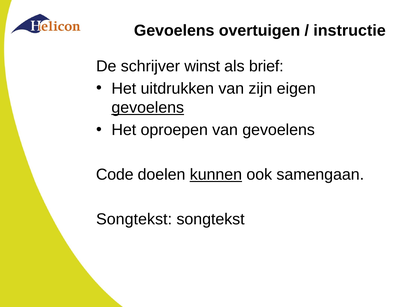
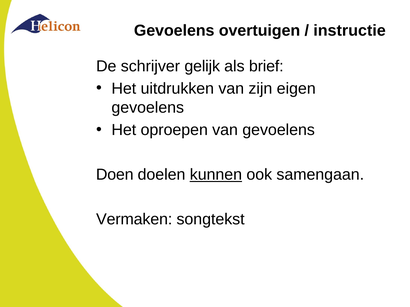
winst: winst -> gelijk (202, 66)
gevoelens underline: present -> none (148, 108)
Code: Code -> Doen (115, 175)
Songtekst: Songtekst -> Vermaken (134, 220)
